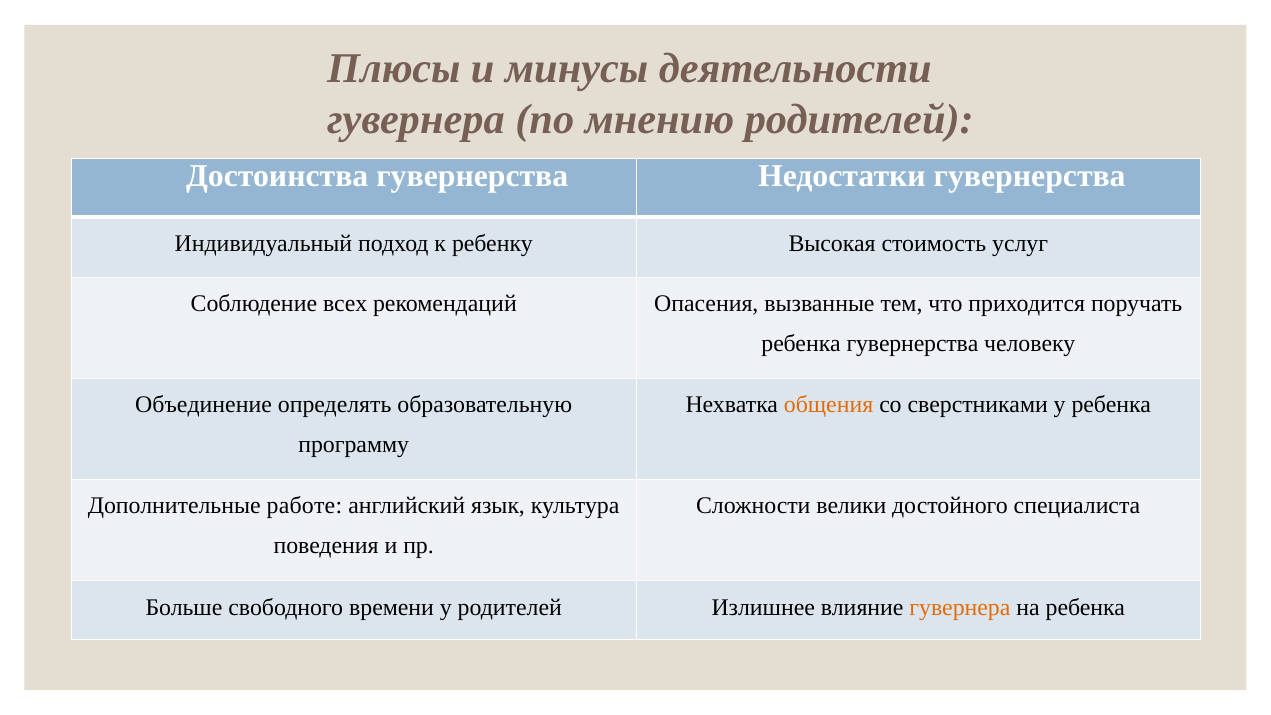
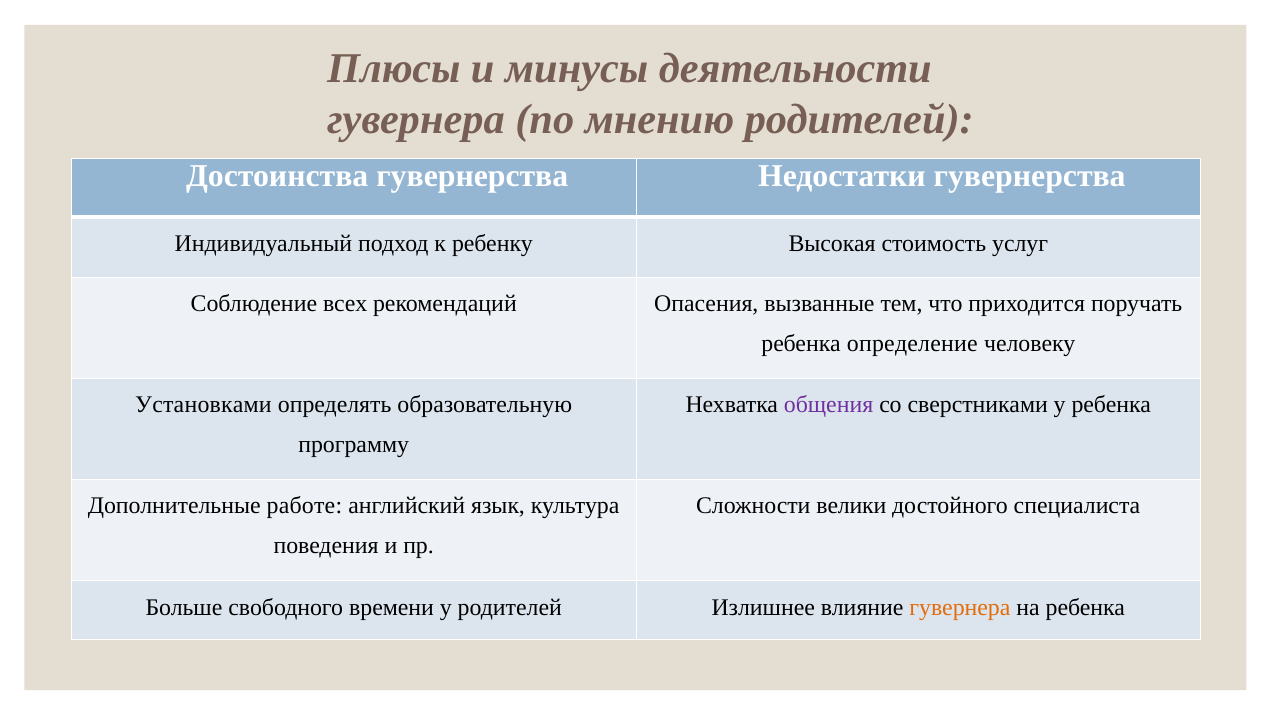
ребенка гувернерства: гувернерства -> определение (912, 343)
Объединение: Объединение -> Установками (203, 405)
общения colour: orange -> purple (829, 405)
